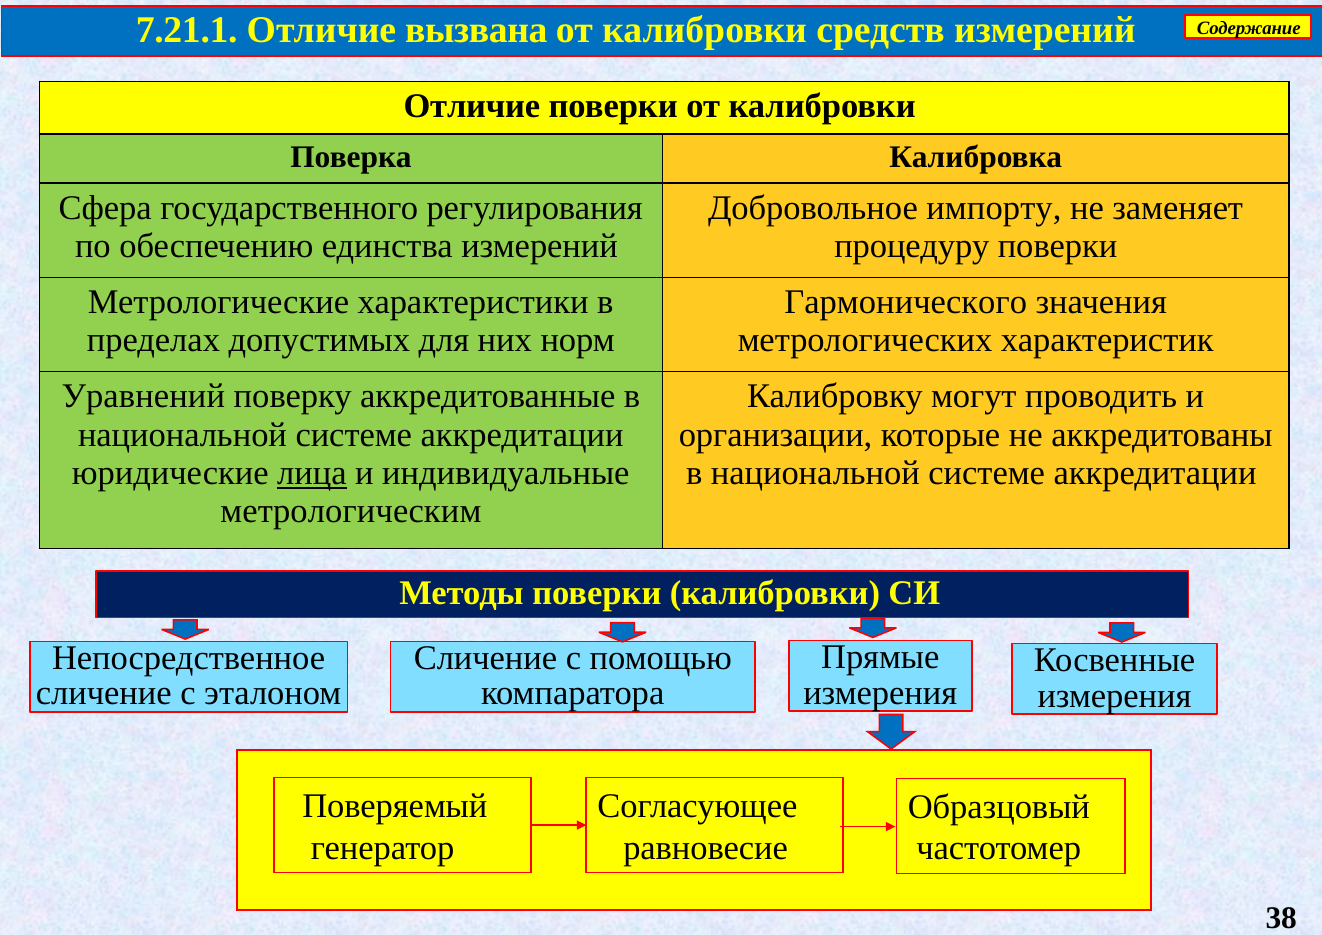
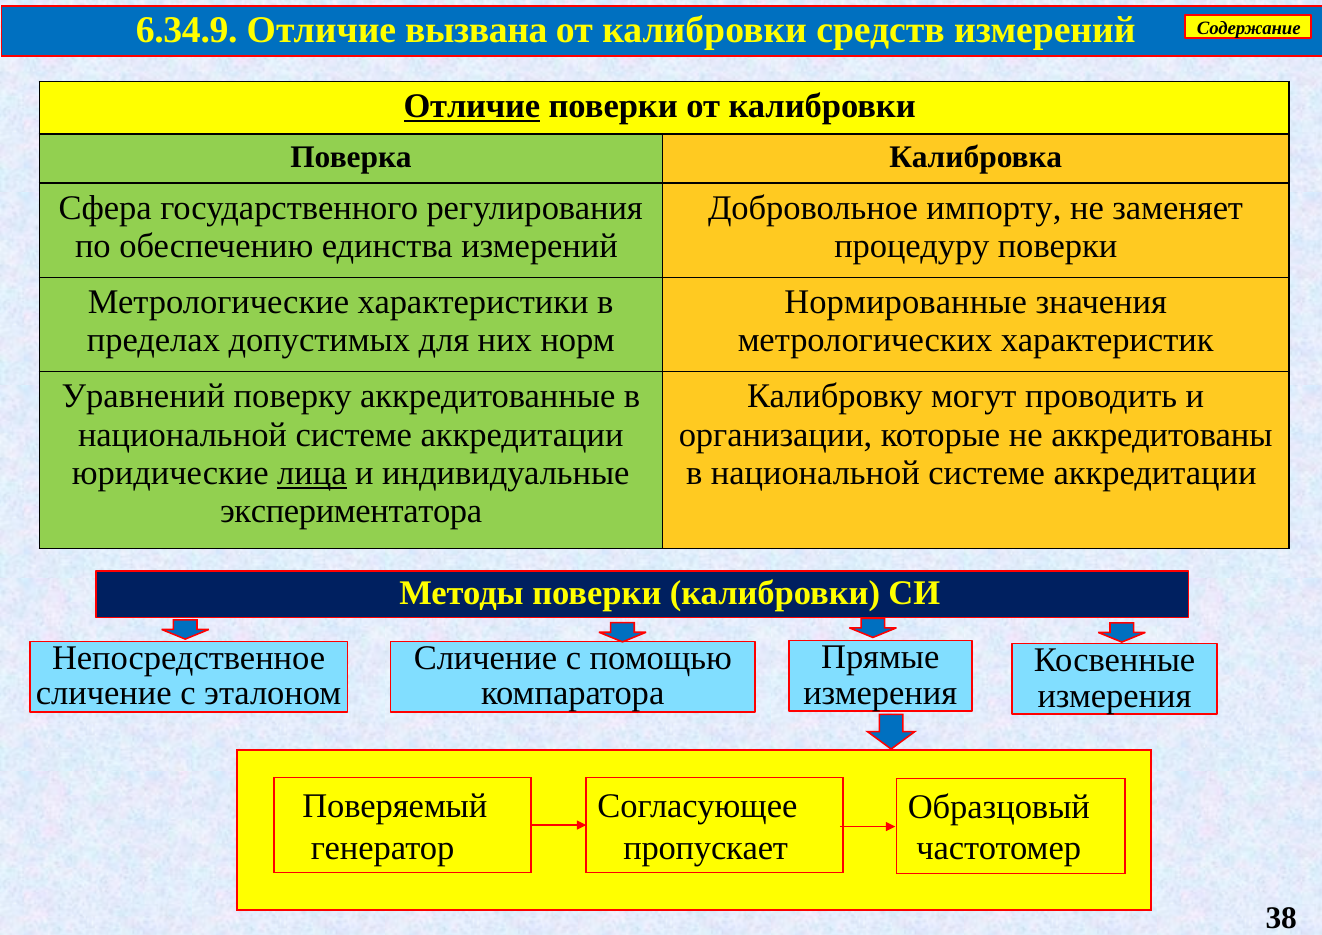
7.21.1: 7.21.1 -> 6.34.9 (187, 30)
Отличие underline: none -> present (472, 106)
Гармонического: Гармонического -> Нормированные (906, 302)
метрологическим: метрологическим -> экспериментатора (351, 511)
равновесие: равновесие -> пропускает (706, 848)
